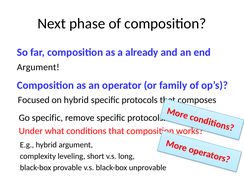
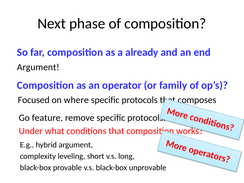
on hybrid: hybrid -> where (76, 100)
Go specific: specific -> feature (47, 118)
